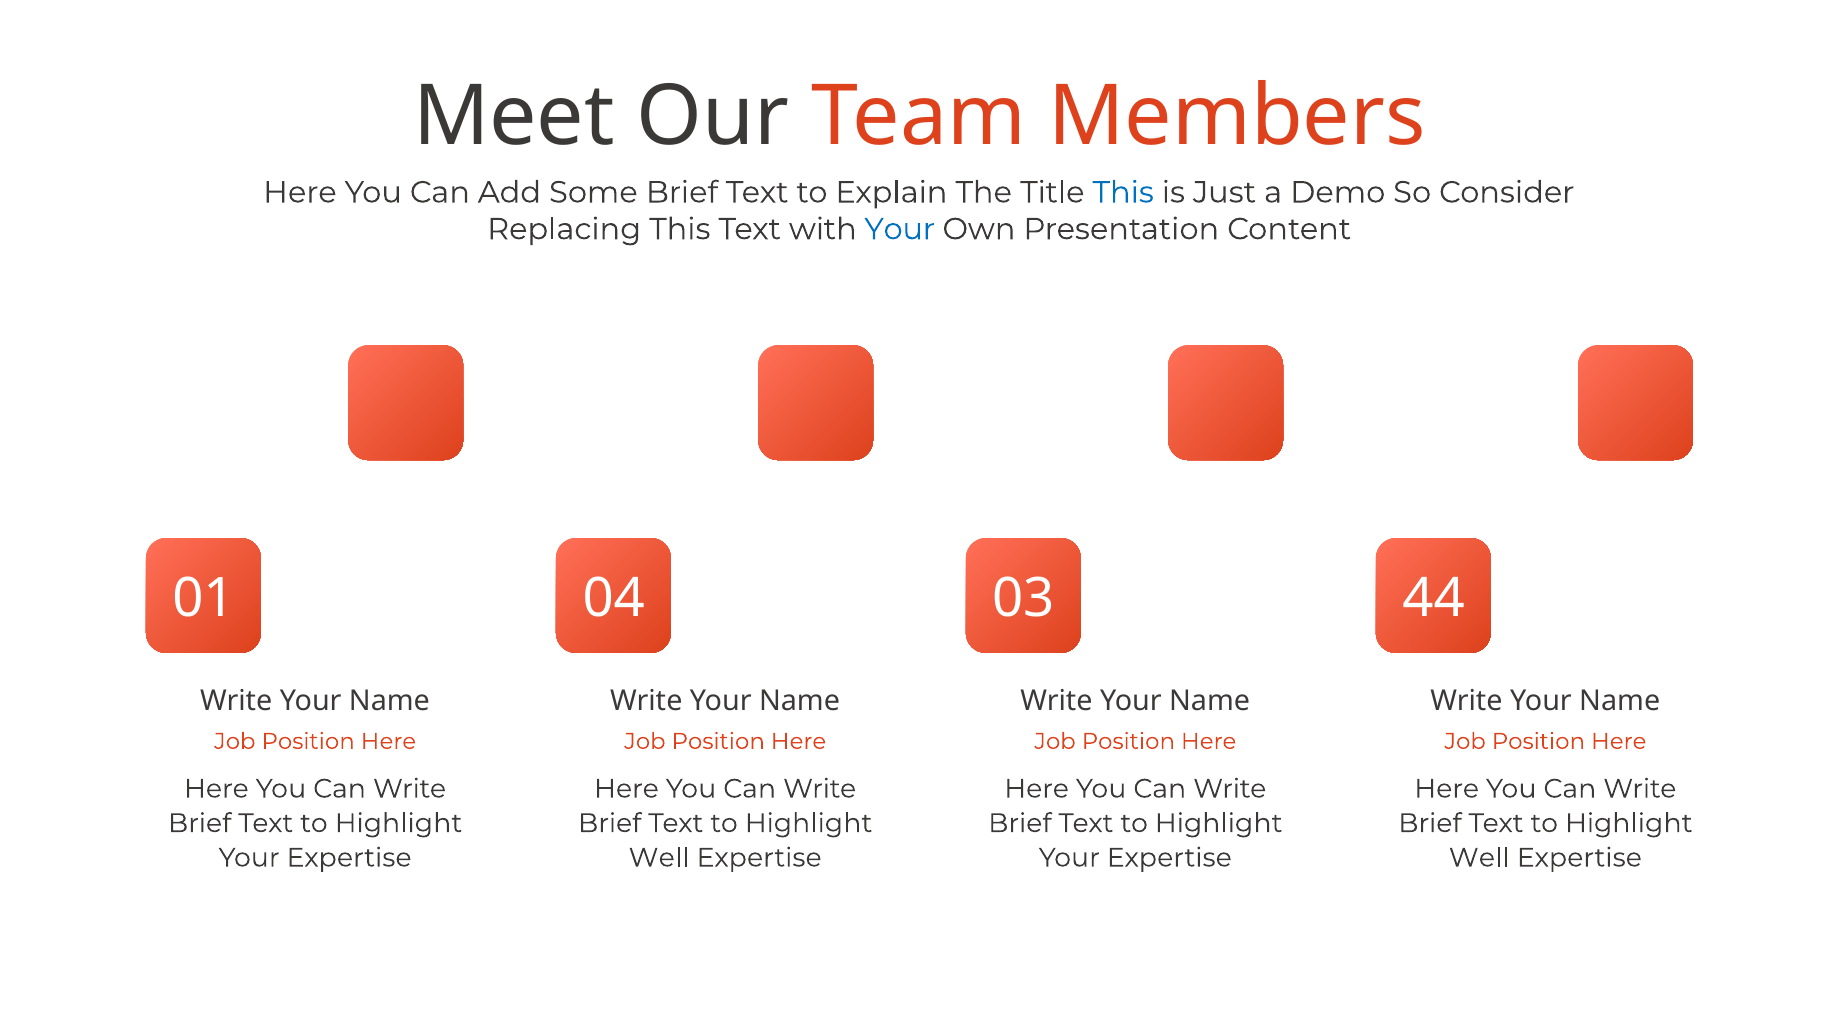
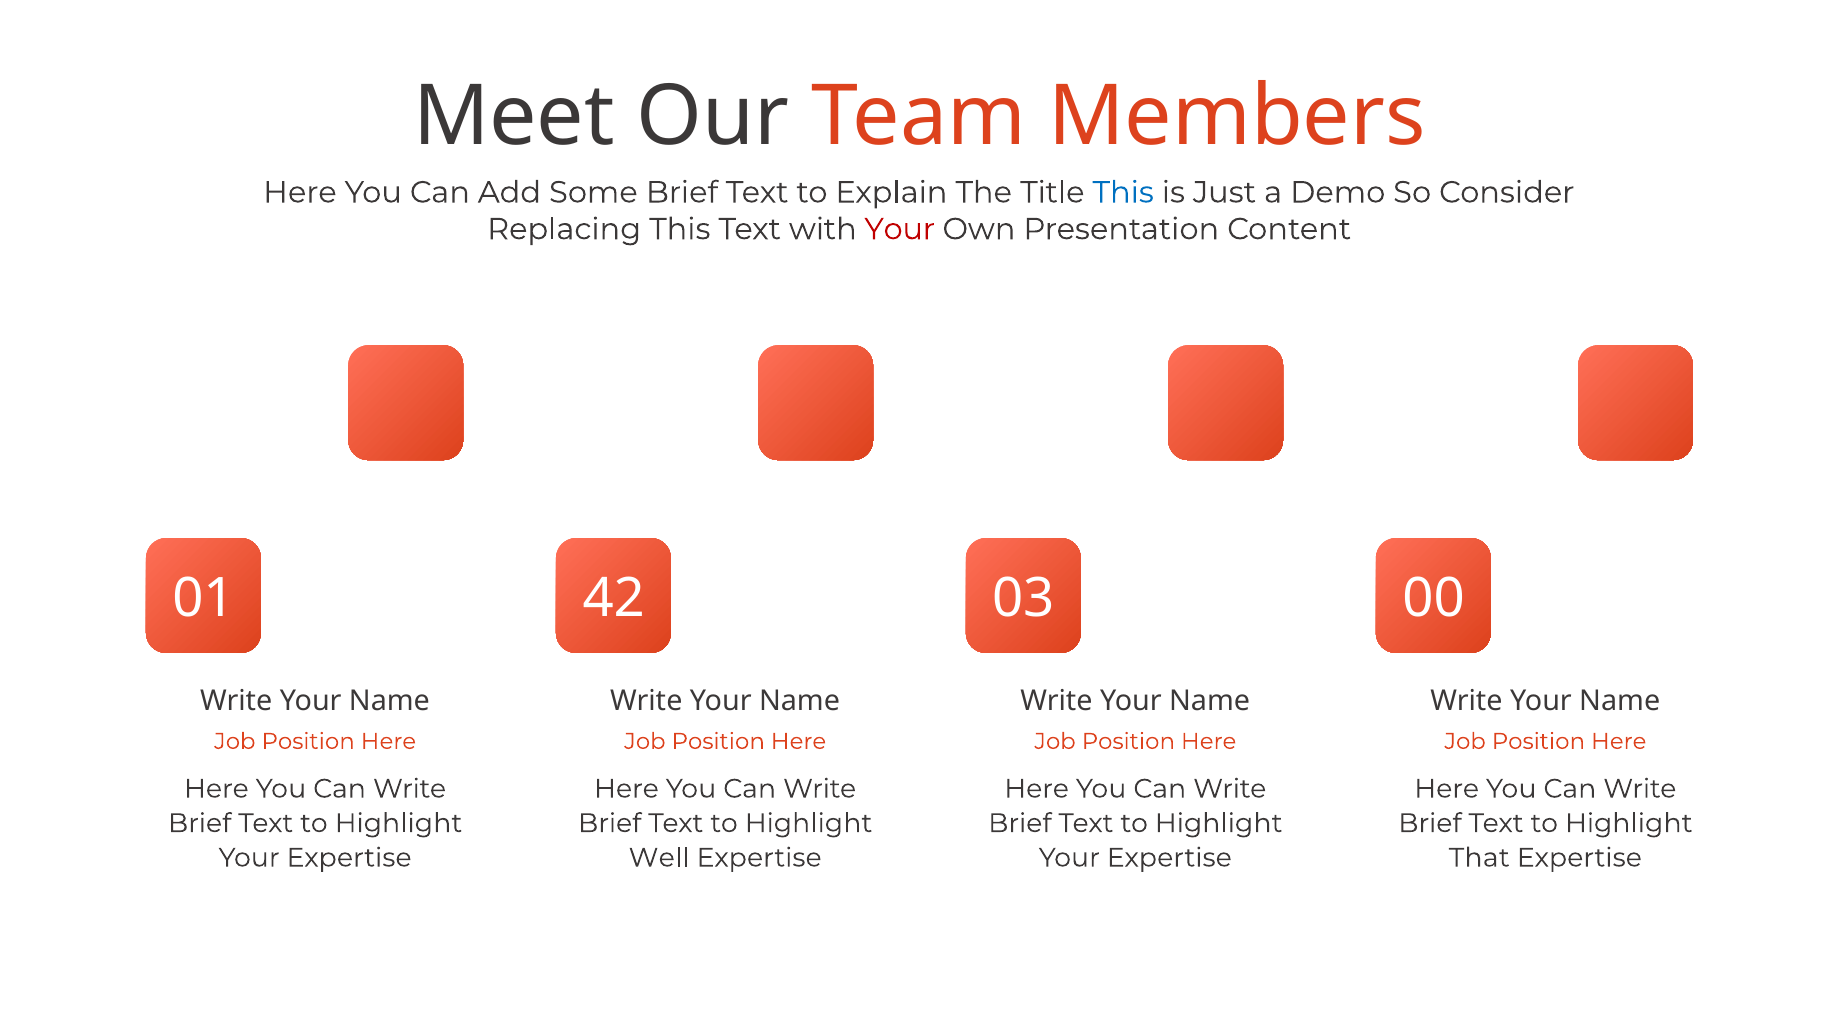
Your colour: blue -> red (900, 229)
04: 04 -> 42 (614, 599)
44: 44 -> 00 (1434, 599)
Well: Well -> That (1479, 858)
